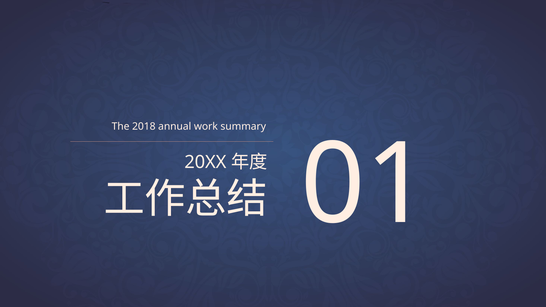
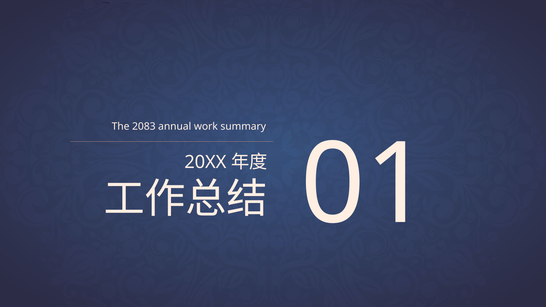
2018: 2018 -> 2083 (144, 127)
